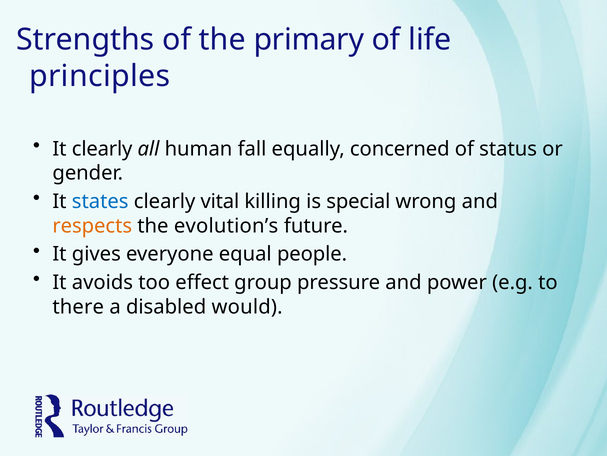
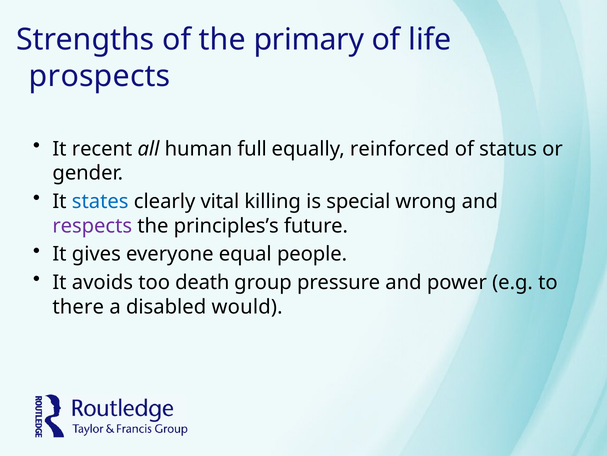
principles: principles -> prospects (100, 76)
It clearly: clearly -> recent (102, 149)
fall: fall -> full (252, 149)
concerned: concerned -> reinforced (400, 149)
respects colour: orange -> purple (92, 226)
evolution’s: evolution’s -> principles’s (226, 226)
effect: effect -> death (202, 282)
